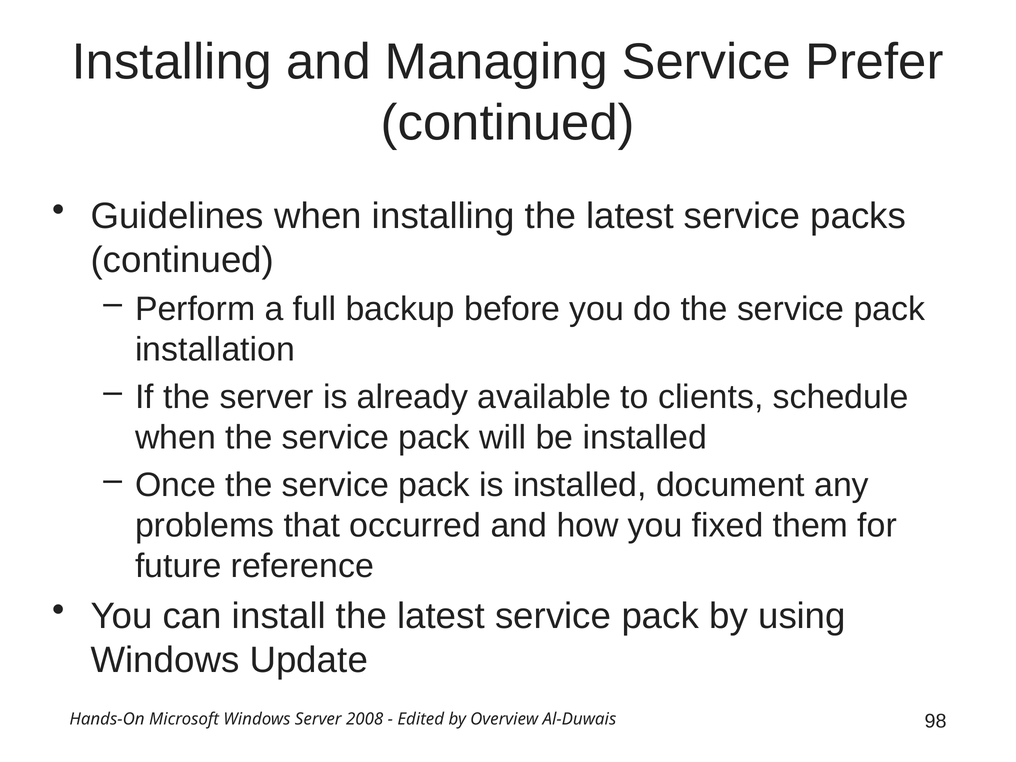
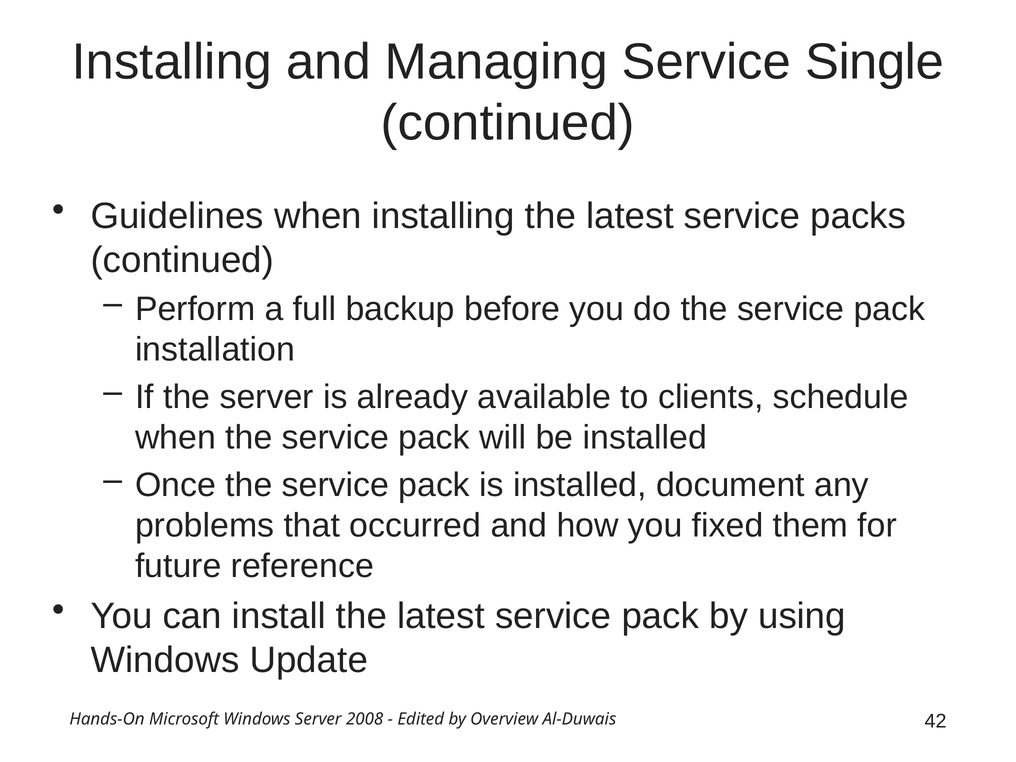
Prefer: Prefer -> Single (875, 62)
98: 98 -> 42 (936, 721)
